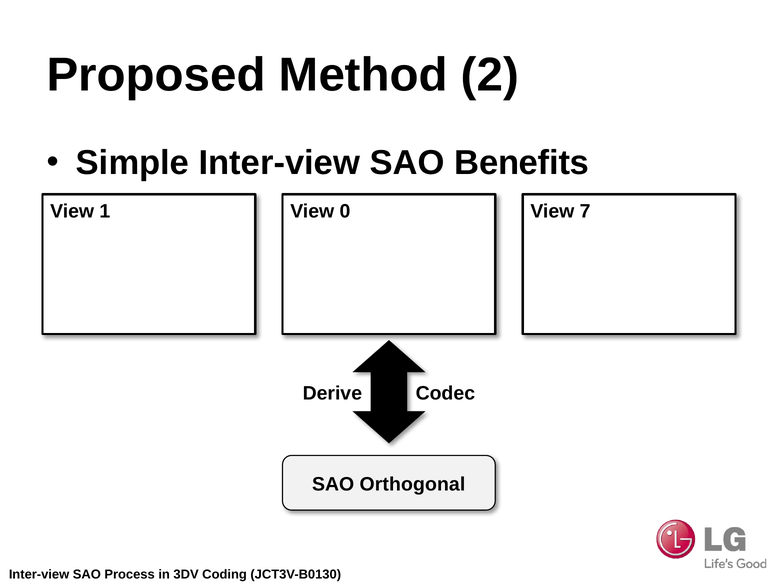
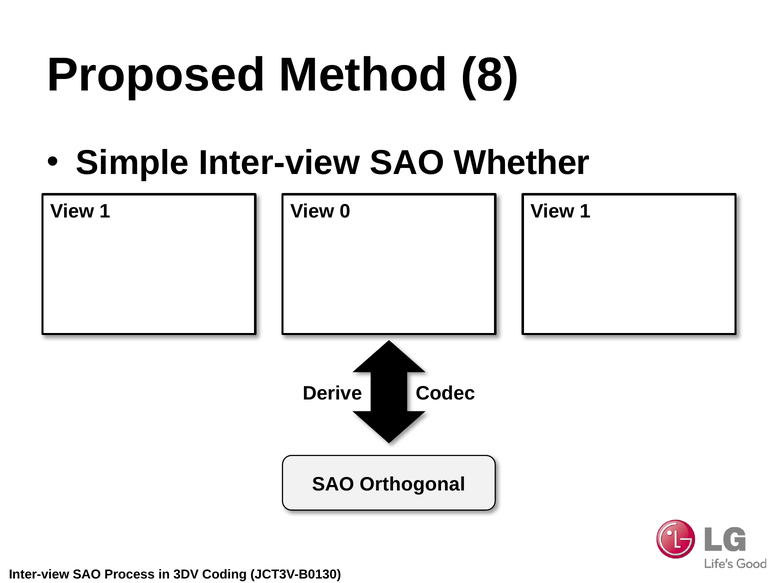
2: 2 -> 8 (490, 75)
Benefits: Benefits -> Whether (522, 163)
1 View 7: 7 -> 1 (585, 211)
